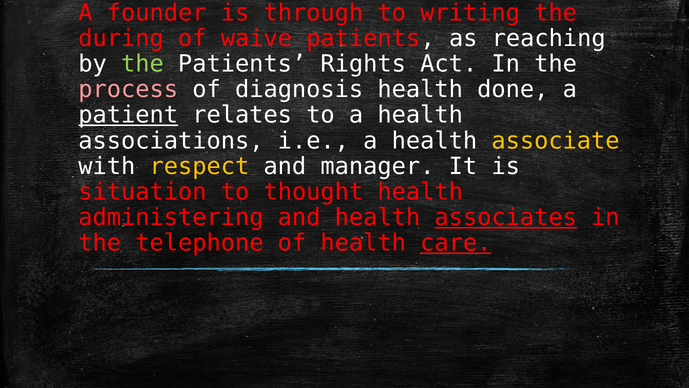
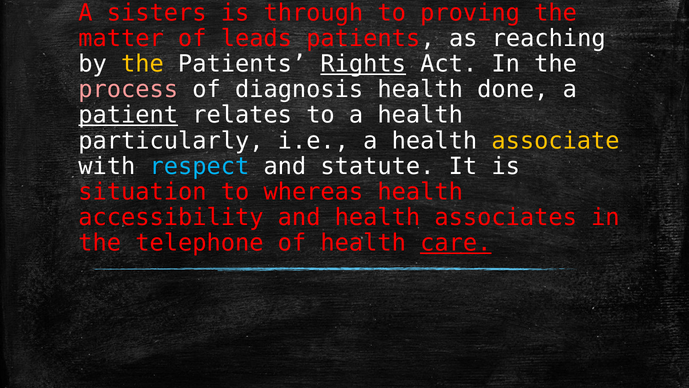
founder: founder -> sisters (157, 13)
writing: writing -> proving (470, 13)
during: during -> matter (121, 38)
waive: waive -> leads (256, 38)
the colour: light green -> yellow (142, 64)
Rights underline: none -> present (363, 64)
associations: associations -> particularly (171, 141)
respect colour: yellow -> light blue (199, 166)
manager: manager -> statute (377, 166)
thought: thought -> whereas (313, 192)
administering: administering -> accessibility (171, 217)
associates underline: present -> none (506, 217)
